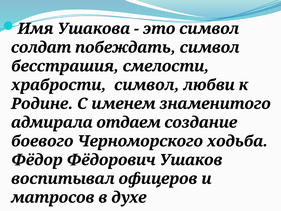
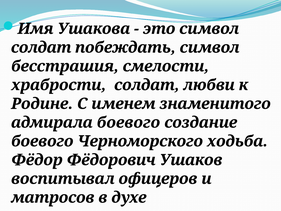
храбрости символ: символ -> солдат (147, 85)
адмирала отдаем: отдаем -> боевого (128, 122)
